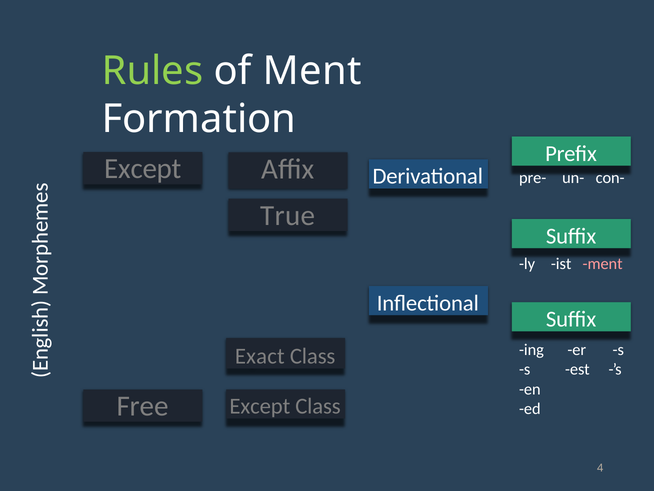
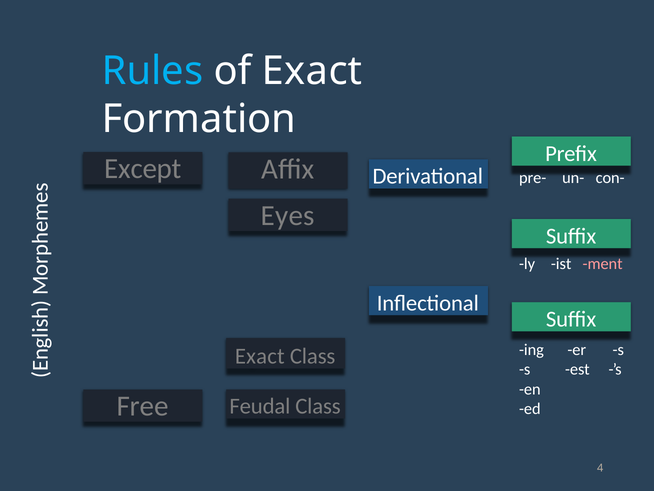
Rules colour: light green -> light blue (152, 71)
of Ment: Ment -> Exact (312, 71)
True: True -> Eyes (288, 215)
Except: Except -> Feudal (260, 406)
